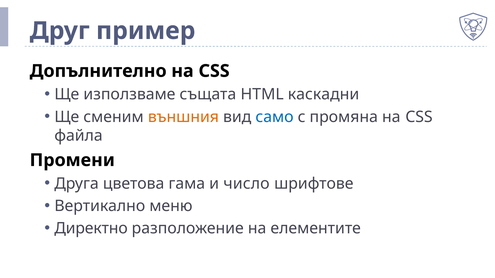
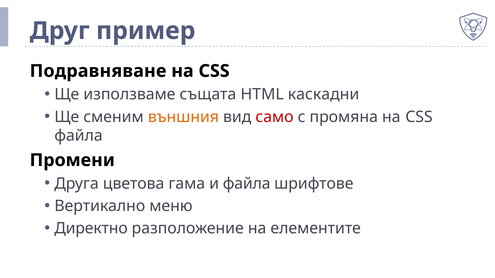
Допълнително: Допълнително -> Подравняване (98, 71)
само colour: blue -> red (275, 117)
и число: число -> файла (247, 184)
